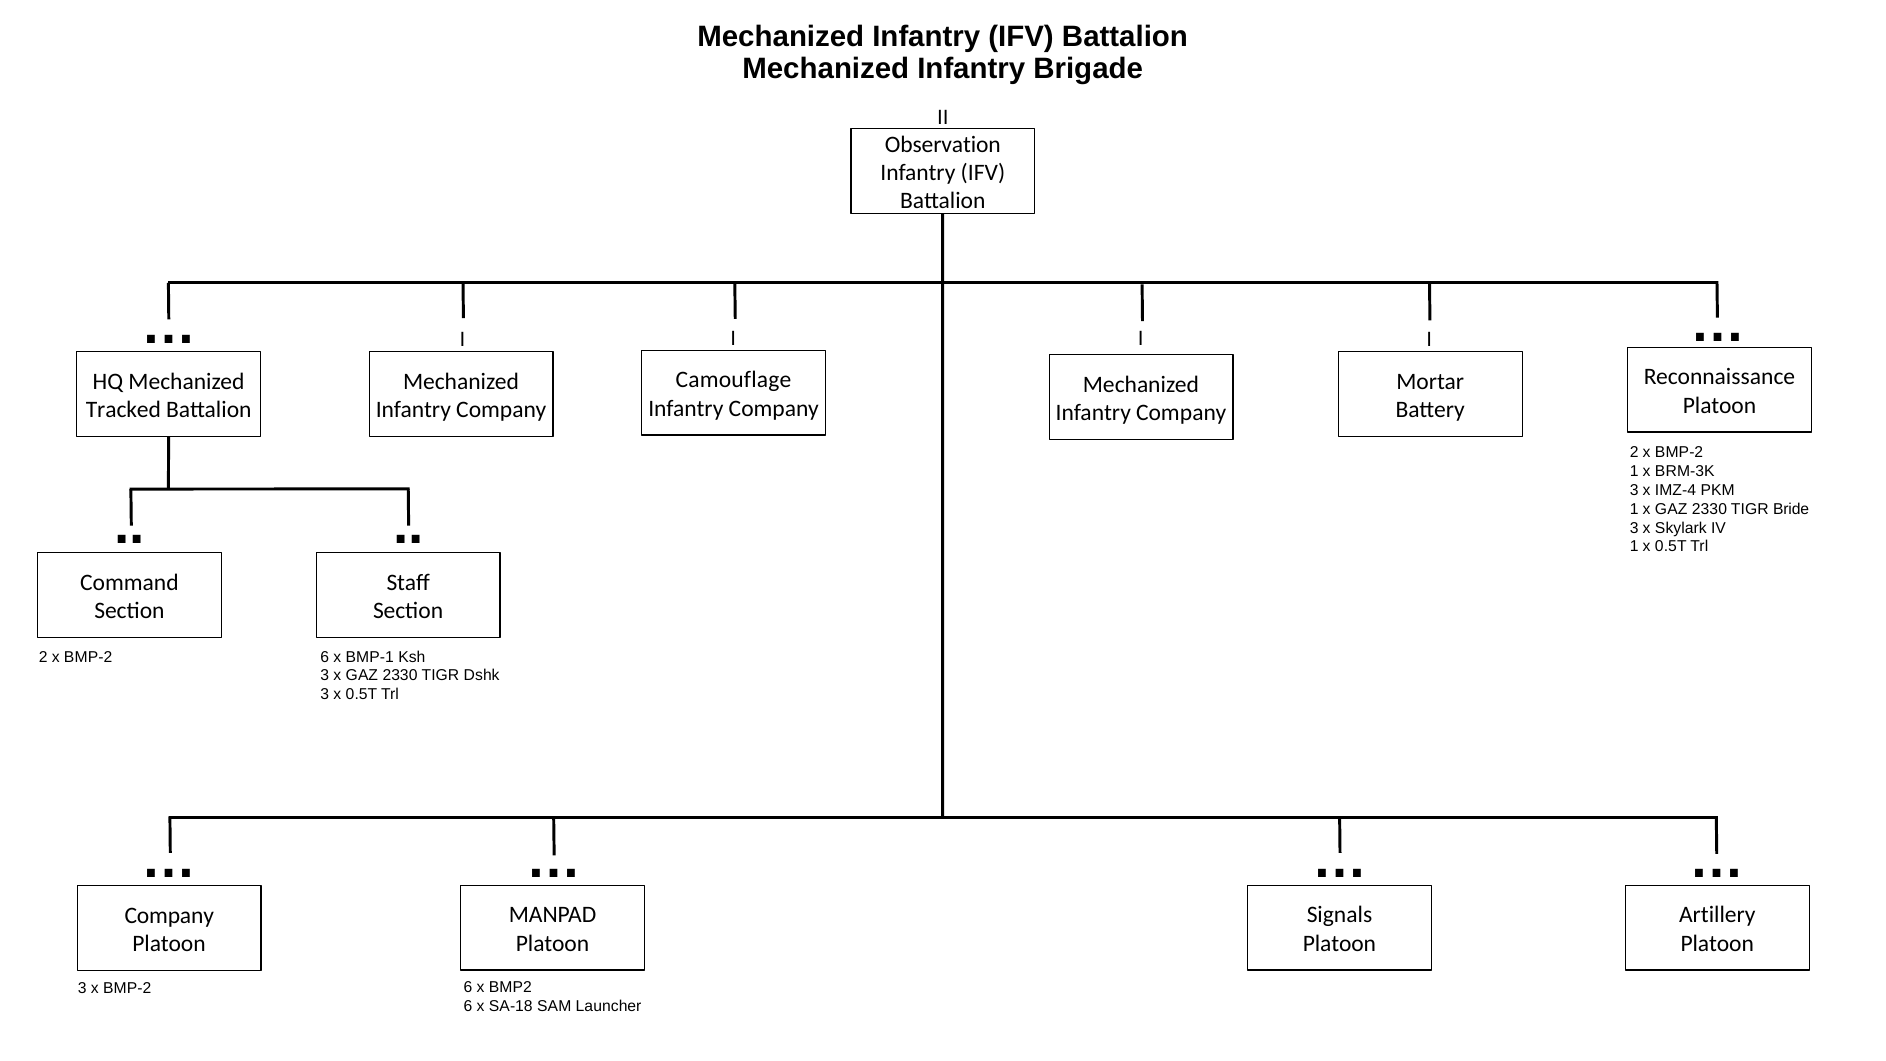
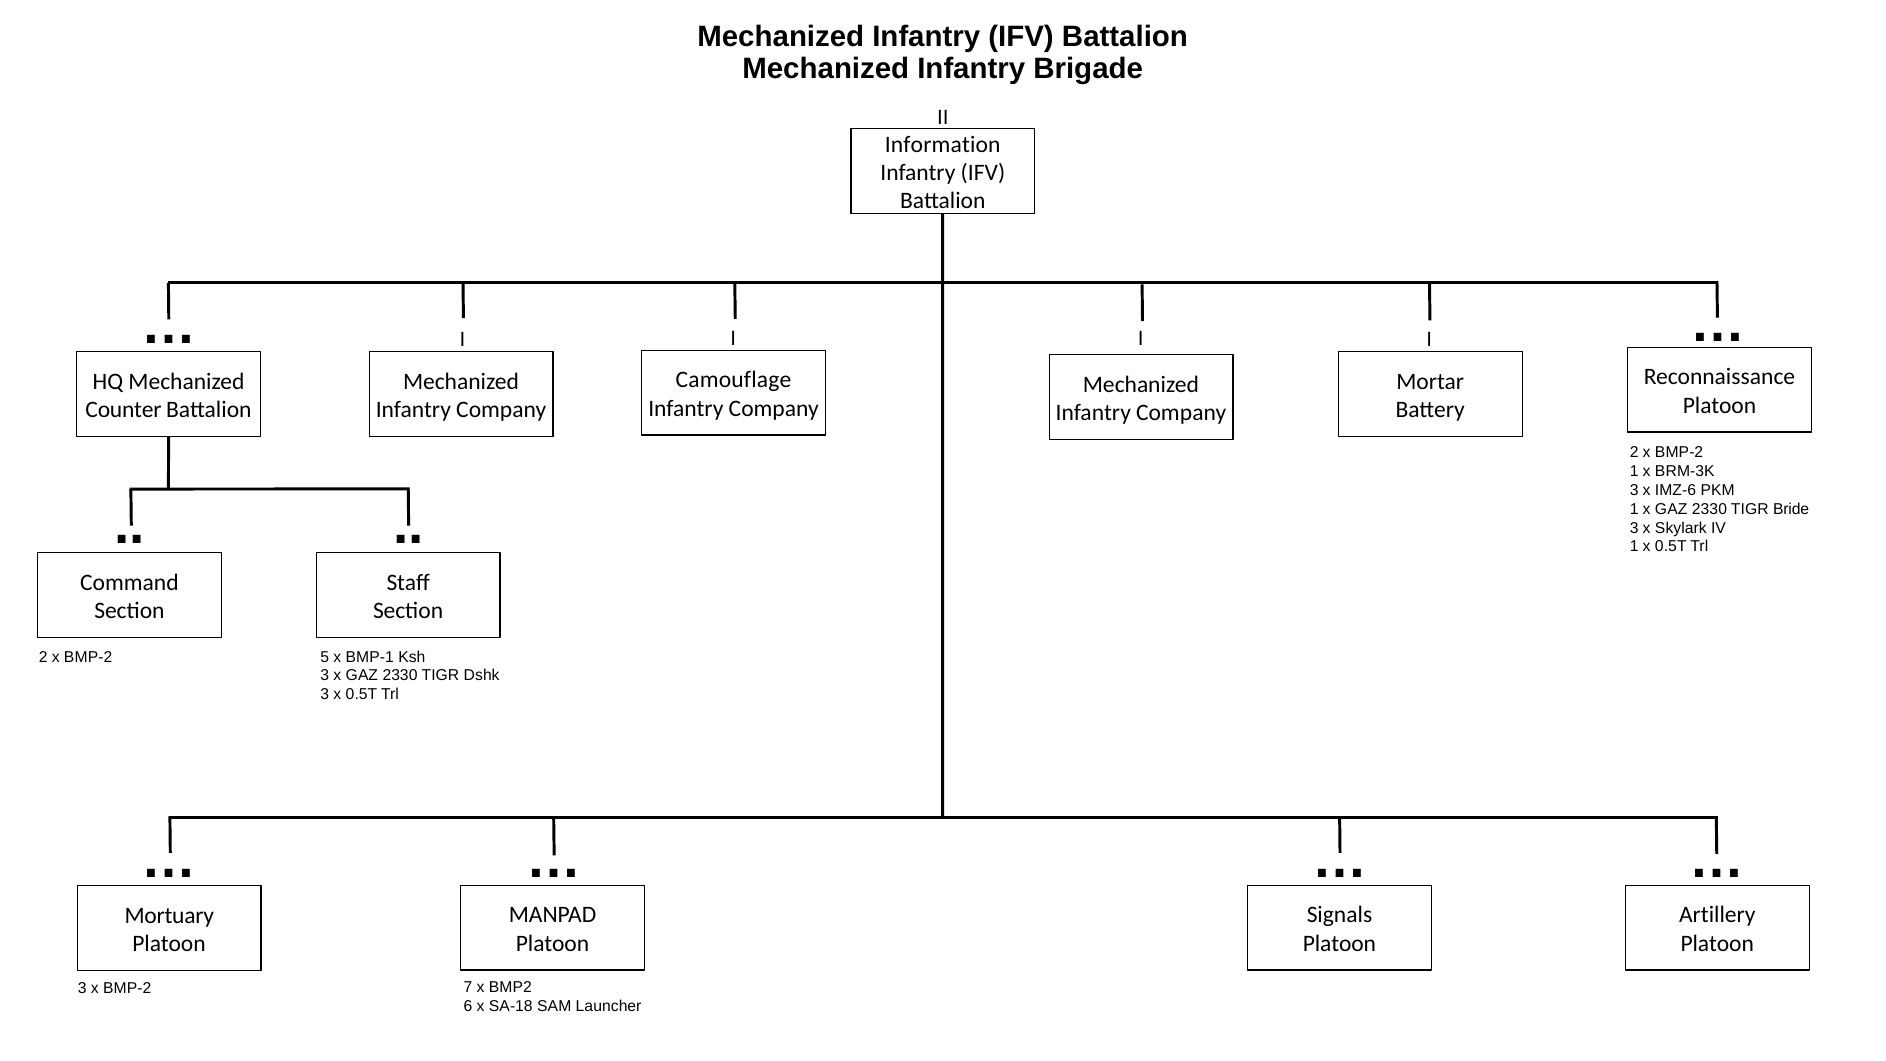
Observation: Observation -> Information (943, 145)
Tracked: Tracked -> Counter (123, 410)
IMZ-4: IMZ-4 -> IMZ-6 (1676, 490)
2 x BMP-2 6: 6 -> 5 (325, 657)
Company: Company -> Mortuary (169, 915)
3 x BMP-2 6: 6 -> 7 (468, 987)
